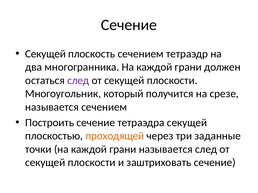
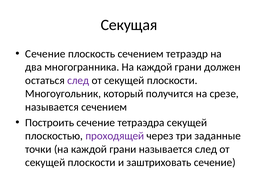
Сечение: Сечение -> Секущая (129, 25)
Секущей: Секущей -> Сечение (45, 54)
проходящей colour: orange -> purple (115, 136)
